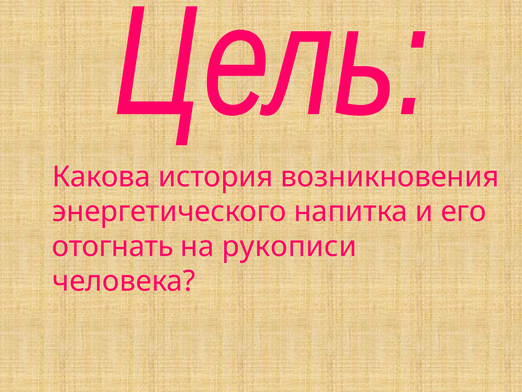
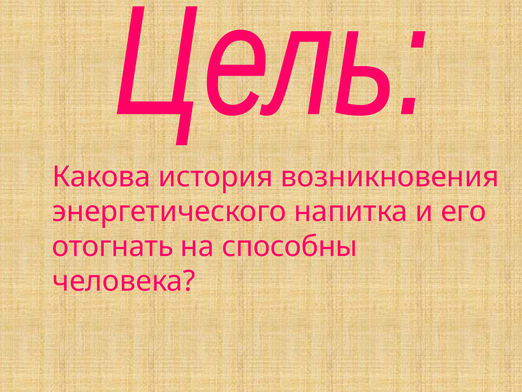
рукописи: рукописи -> способны (290, 246)
